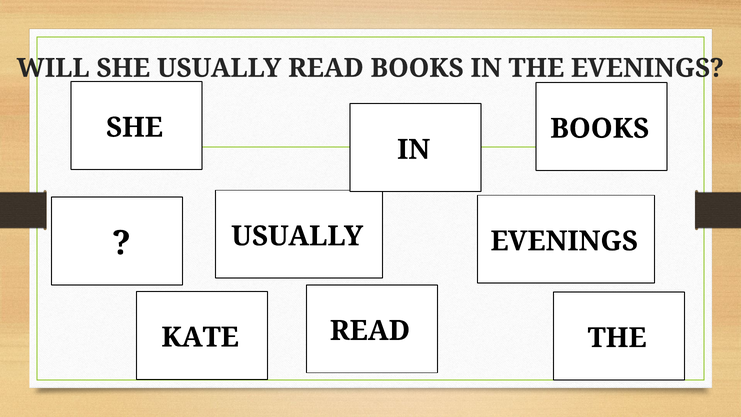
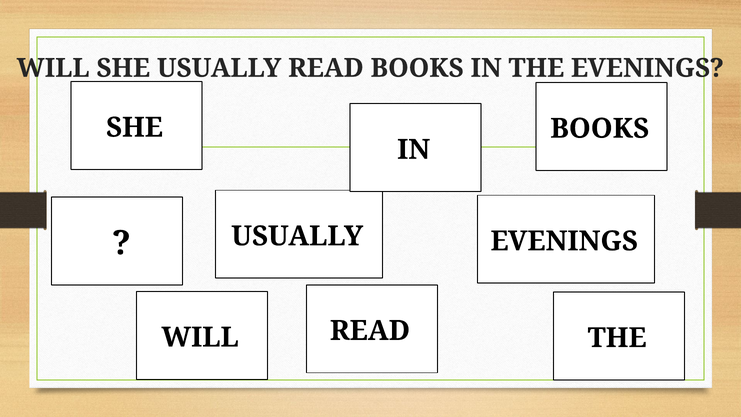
KATE: KATE -> WILL (200, 337)
